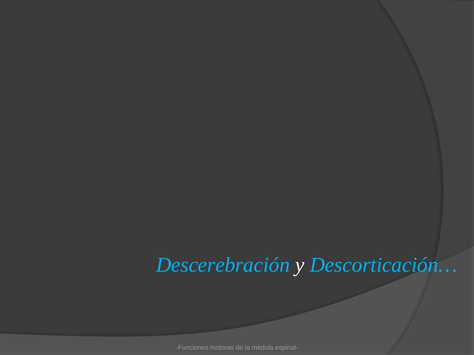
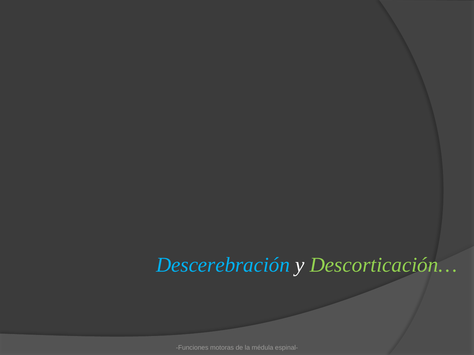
Descorticación… colour: light blue -> light green (383, 265)
